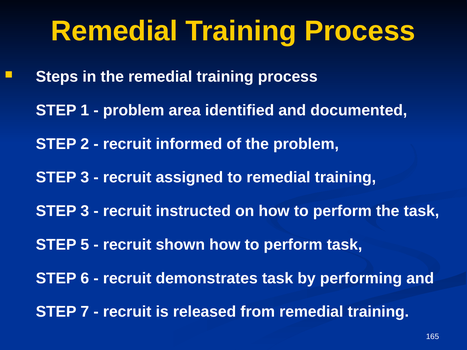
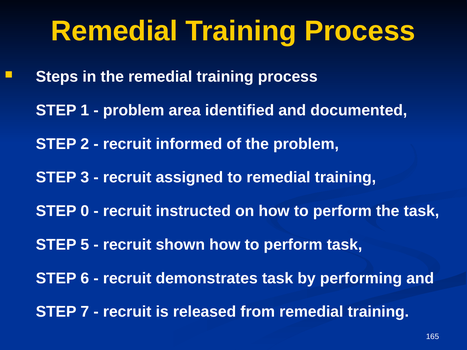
3: 3 -> 0 (85, 211)
